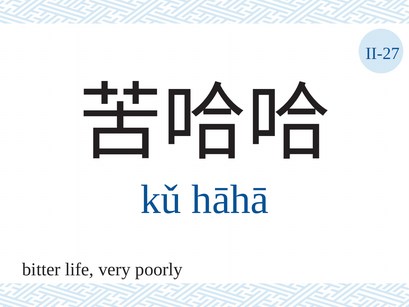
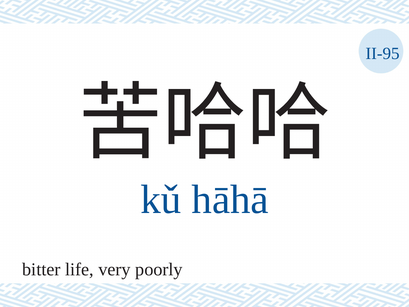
II-27: II-27 -> II-95 (383, 54)
